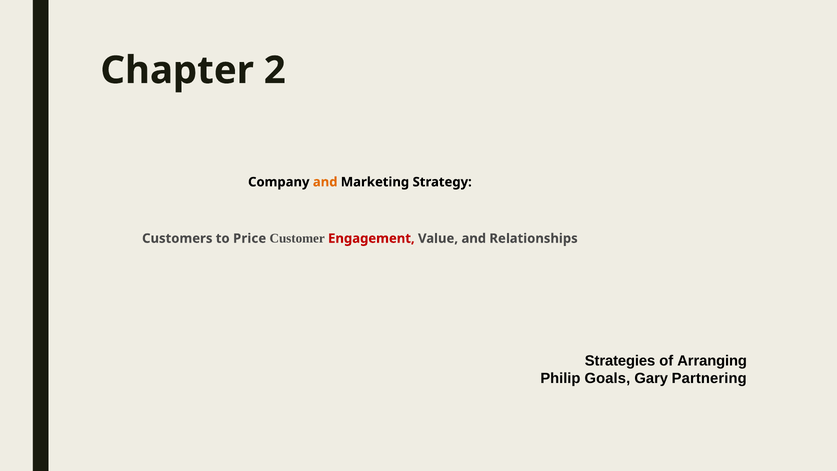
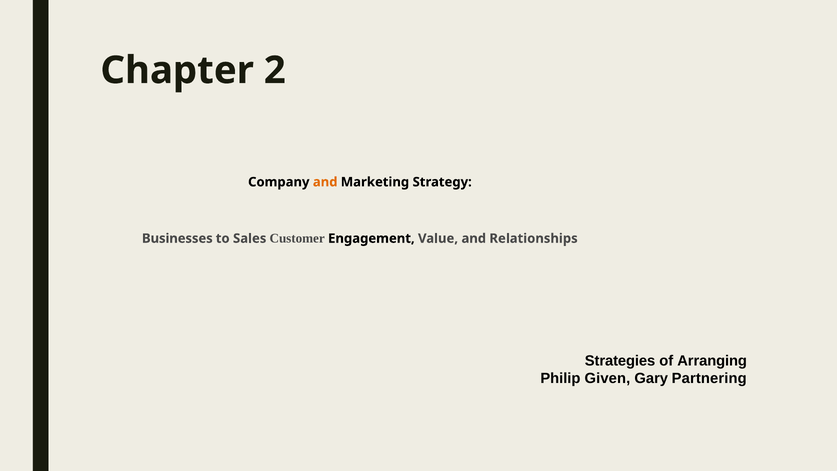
Customers: Customers -> Businesses (177, 238)
Price: Price -> Sales (250, 238)
Engagement colour: red -> black (371, 238)
Goals: Goals -> Given (607, 378)
